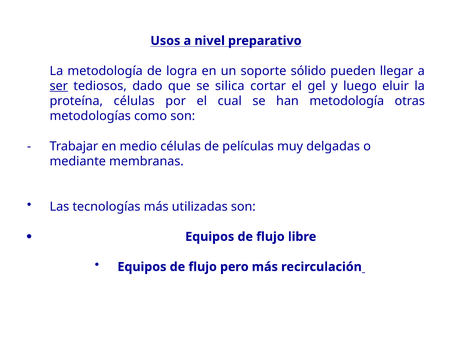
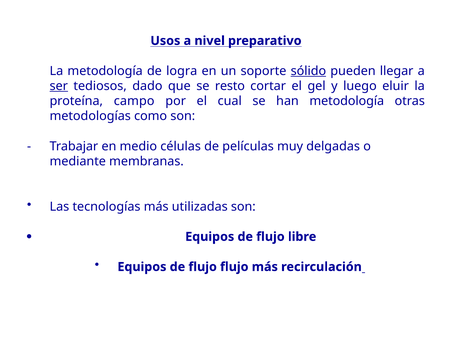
sólido underline: none -> present (308, 71)
silica: silica -> resto (230, 86)
proteína células: células -> campo (134, 101)
flujo pero: pero -> flujo (234, 267)
